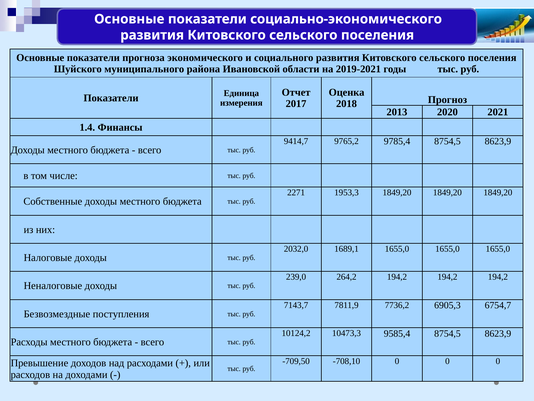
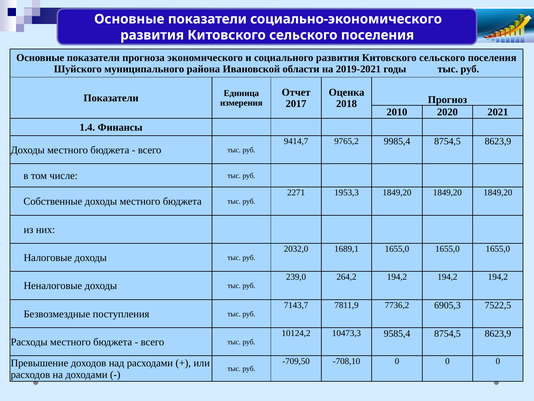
2013: 2013 -> 2010 (397, 112)
9785,4: 9785,4 -> 9985,4 (397, 141)
6754,7: 6754,7 -> 7522,5 (498, 305)
